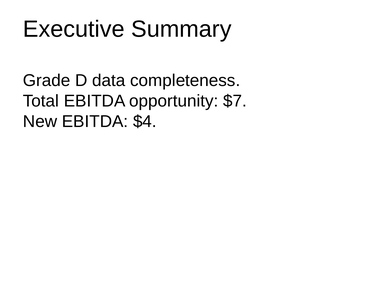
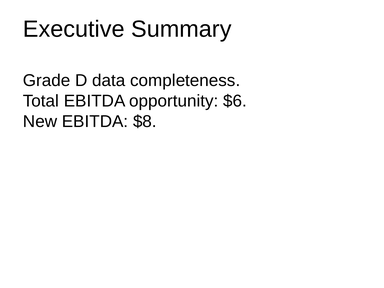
$7: $7 -> $6 (235, 101)
$4: $4 -> $8 (145, 121)
